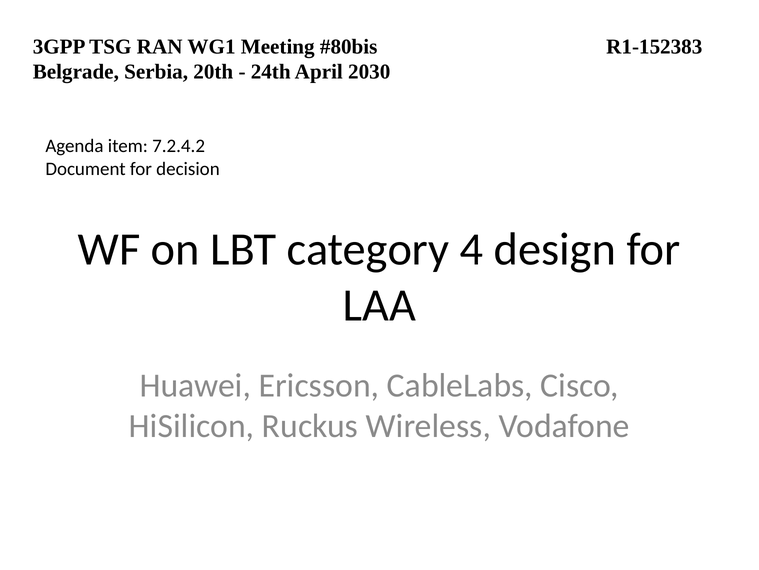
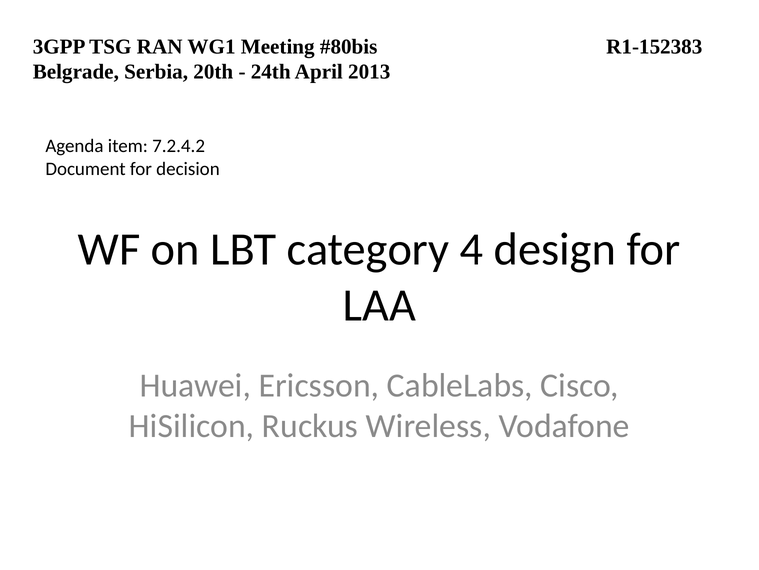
2030: 2030 -> 2013 (369, 72)
